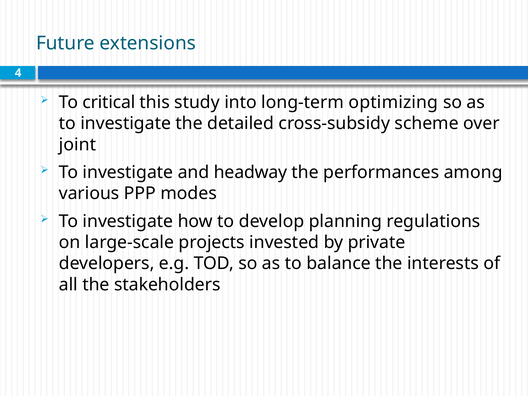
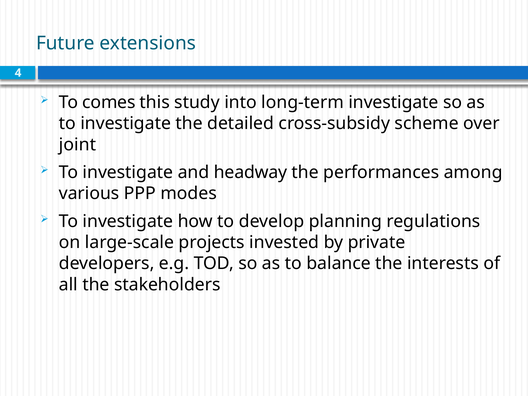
critical: critical -> comes (109, 102)
long-term optimizing: optimizing -> investigate (393, 102)
